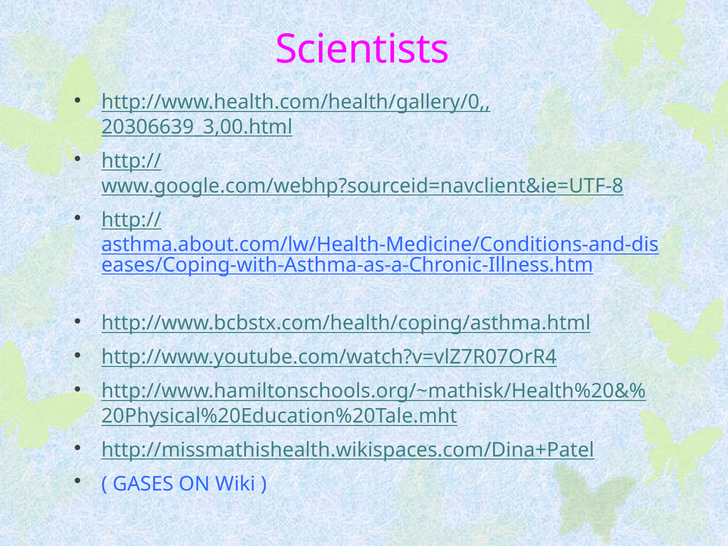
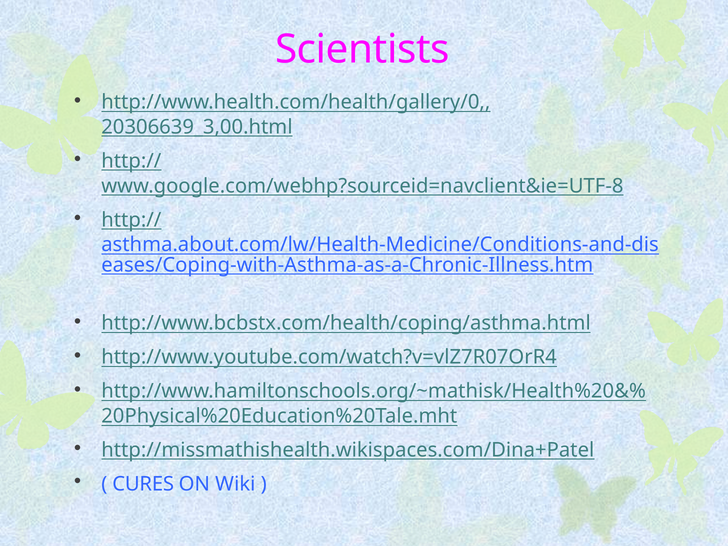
GASES: GASES -> CURES (143, 484)
